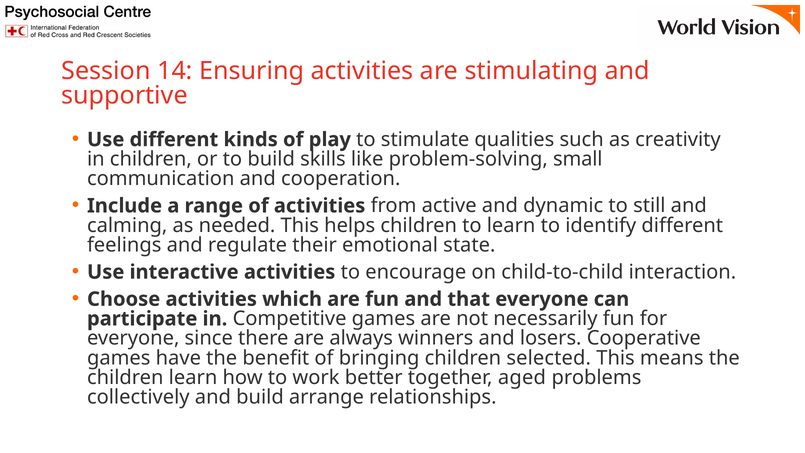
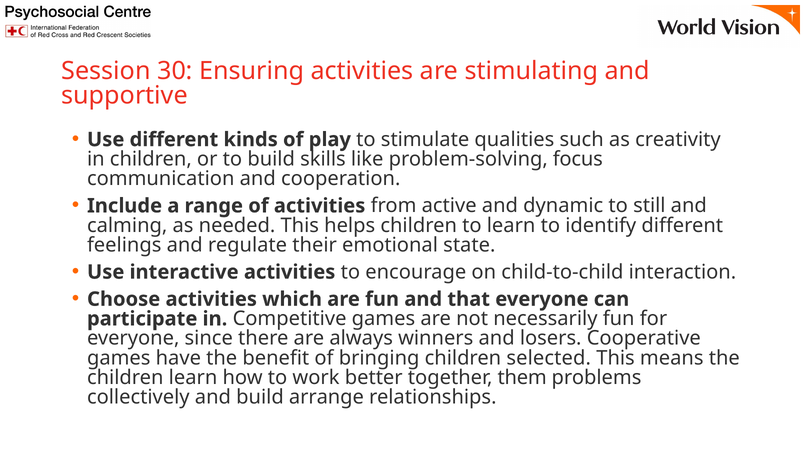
14: 14 -> 30 (175, 71)
small: small -> focus (578, 159)
aged: aged -> them (522, 377)
